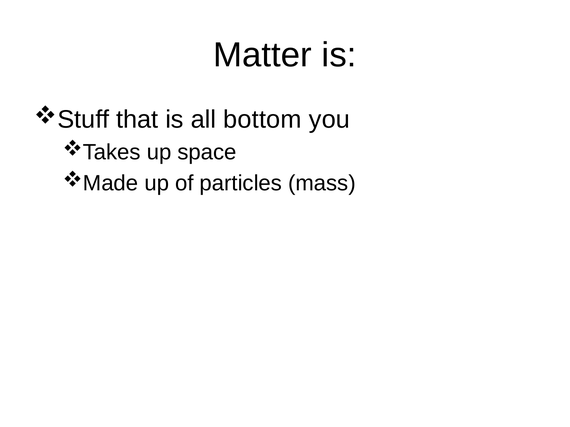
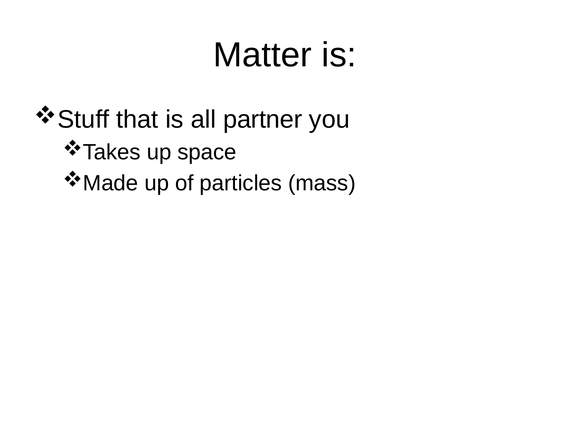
bottom: bottom -> partner (263, 120)
